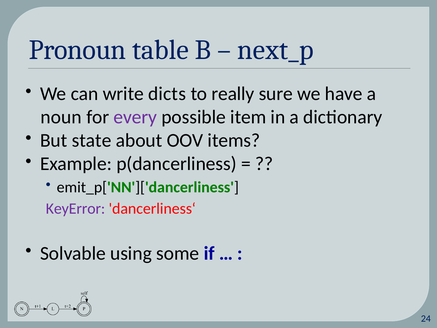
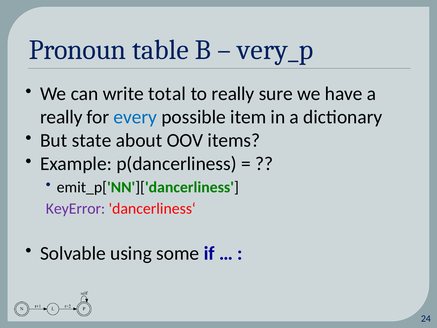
next_p: next_p -> very_p (275, 50)
dicts: dicts -> total (167, 94)
noun: noun -> really (61, 117)
every colour: purple -> blue (135, 117)
